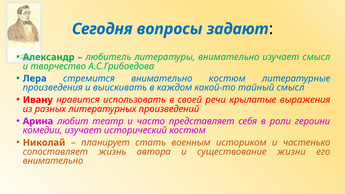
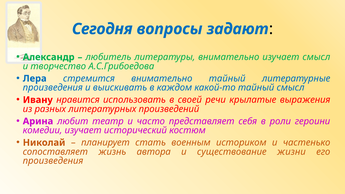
внимательно костюм: костюм -> тайный (227, 79)
внимательно: внимательно -> произведения (53, 161)
